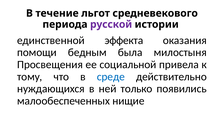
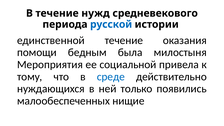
льгот: льгот -> нужд (96, 13)
русской colour: purple -> blue (111, 24)
единственной эффекта: эффекта -> течение (124, 40)
Просвещения: Просвещения -> Мероприятия (50, 65)
